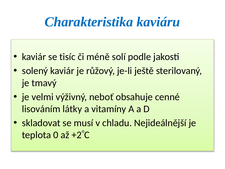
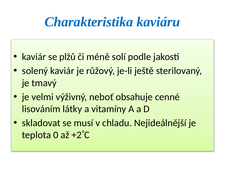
tisíc: tisíc -> plžů (67, 57)
